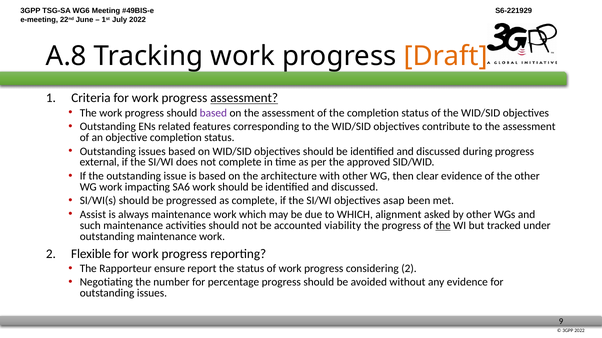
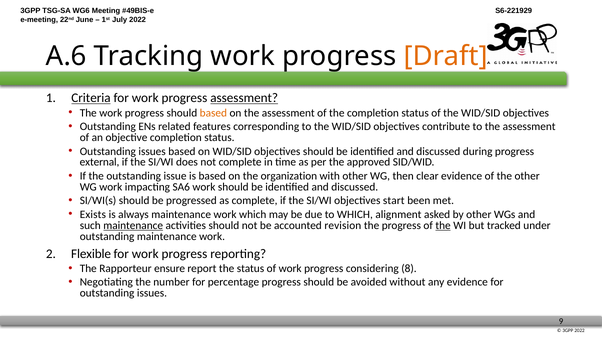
A.8: A.8 -> A.6 (66, 56)
Criteria underline: none -> present (91, 98)
based colour: purple -> orange (213, 113)
architecture: architecture -> organization (289, 176)
asap: asap -> start (394, 201)
Assist: Assist -> Exists (93, 215)
maintenance underline: none -> present (133, 226)
viability: viability -> revision (343, 226)
considering 2: 2 -> 8 (409, 269)
